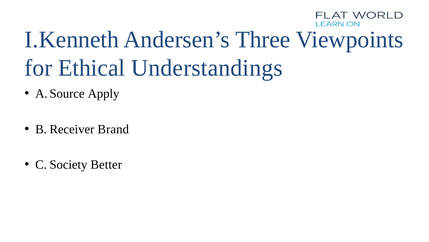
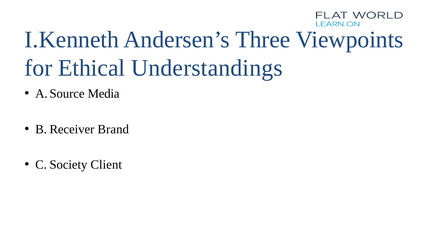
Apply: Apply -> Media (104, 93)
Better: Better -> Client (106, 164)
